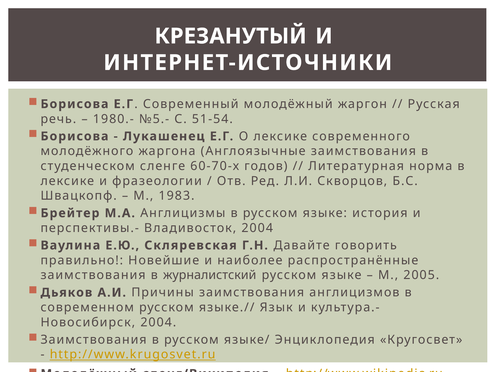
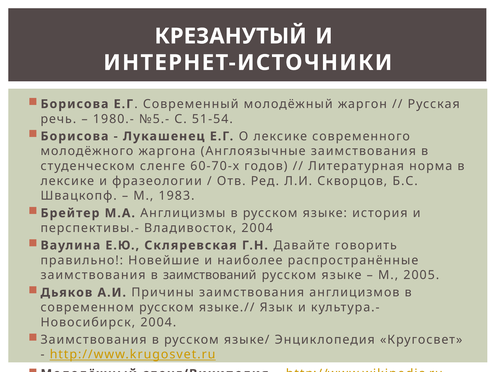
журналистский: журналистский -> заимствований (210, 275)
